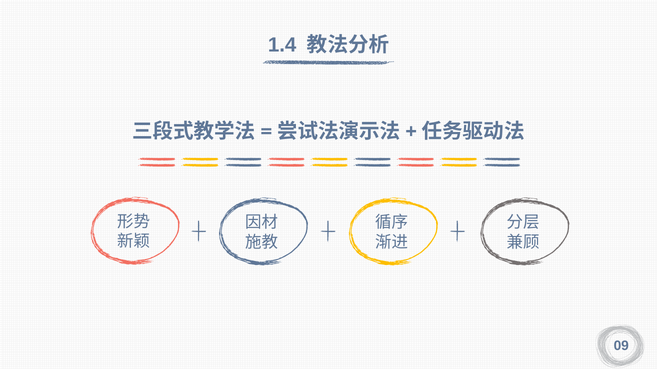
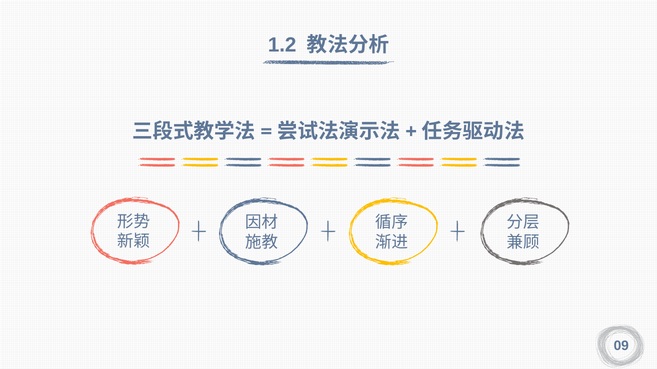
1.4: 1.4 -> 1.2 (282, 45)
